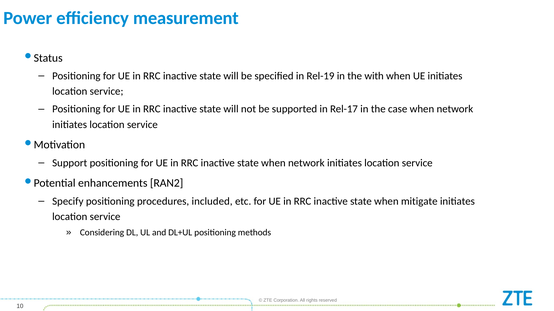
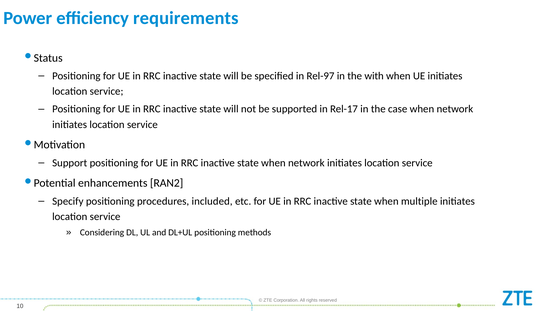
measurement: measurement -> requirements (186, 18)
Rel-19: Rel-19 -> Rel-97 (320, 76)
mitigate: mitigate -> multiple (419, 202)
